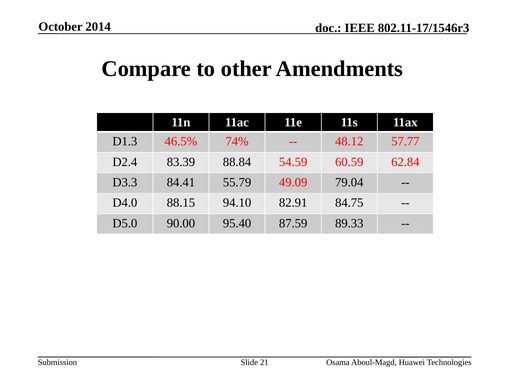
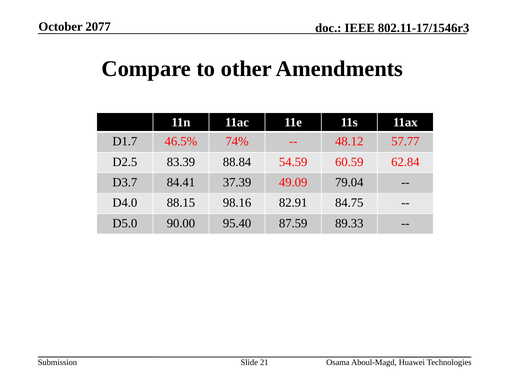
2014: 2014 -> 2077 (98, 27)
D1.3: D1.3 -> D1.7 (125, 142)
D2.4: D2.4 -> D2.5 (125, 162)
D3.3: D3.3 -> D3.7 (125, 183)
55.79: 55.79 -> 37.39 (237, 183)
94.10: 94.10 -> 98.16 (237, 203)
